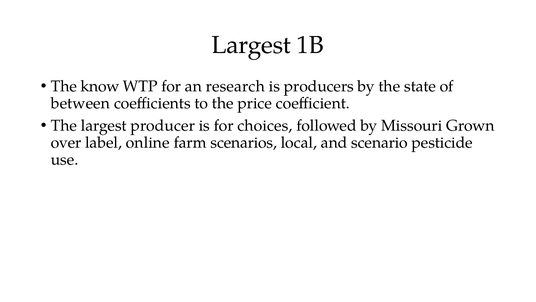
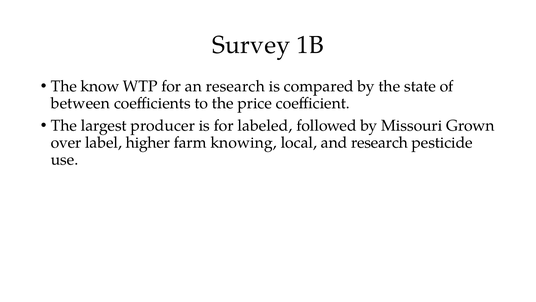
Largest: Largest -> Survey (251, 45)
producers: producers -> compared (319, 86)
choices: choices -> labeled (265, 126)
online: online -> higher (148, 142)
scenarios: scenarios -> knowing (244, 142)
and scenario: scenario -> research (380, 142)
